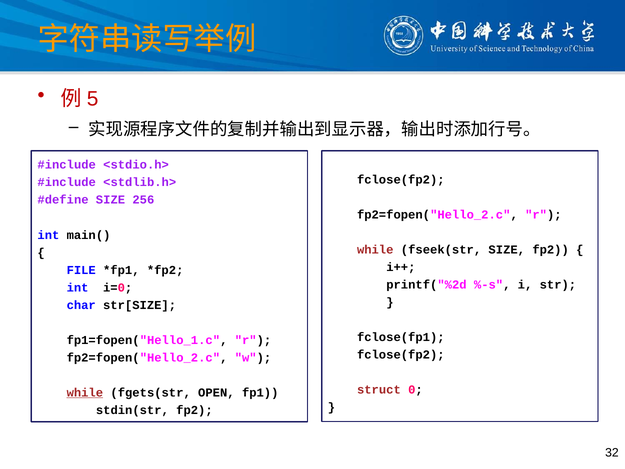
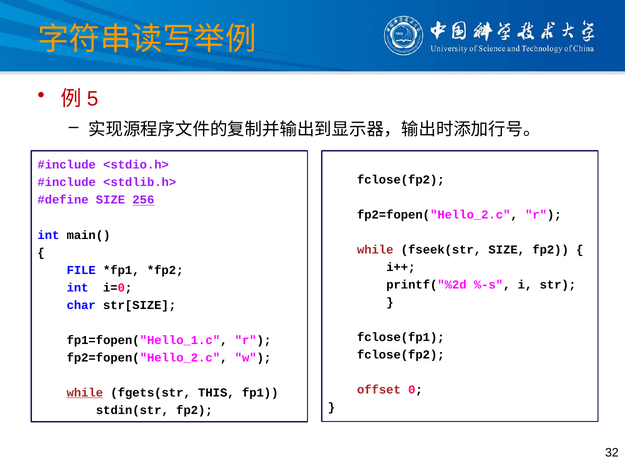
256 underline: none -> present (143, 200)
struct: struct -> offset (379, 389)
OPEN: OPEN -> THIS (216, 392)
